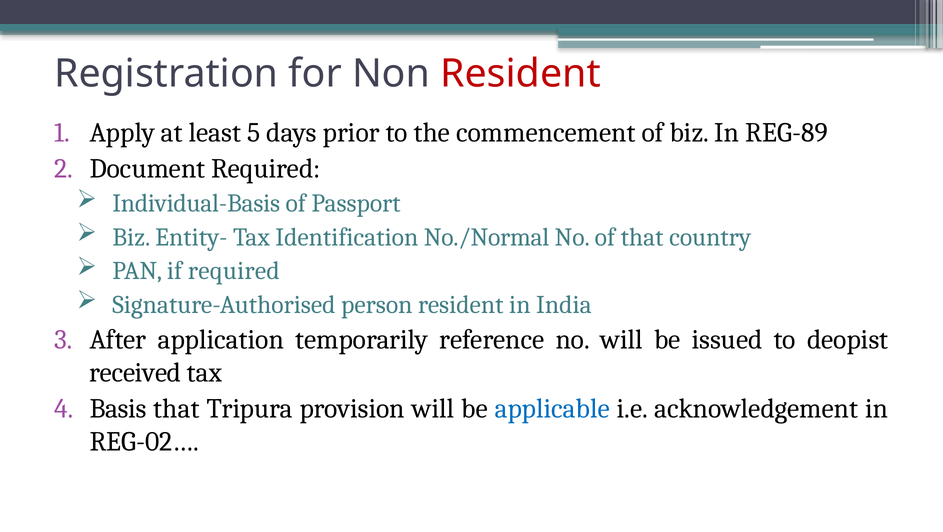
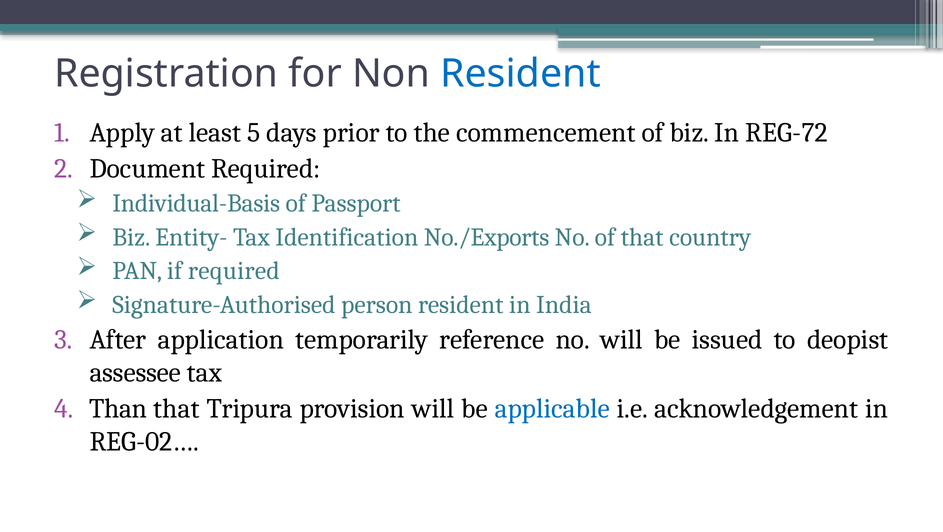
Resident colour: red -> blue (521, 74)
REG-89: REG-89 -> REG-72 (787, 133)
No./Normal: No./Normal -> No./Exports (487, 237)
received: received -> assessee (135, 372)
Basis: Basis -> Than (118, 408)
